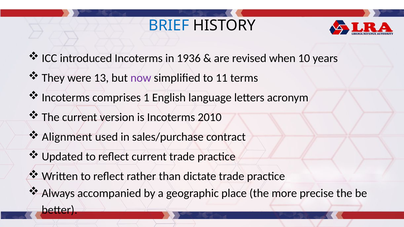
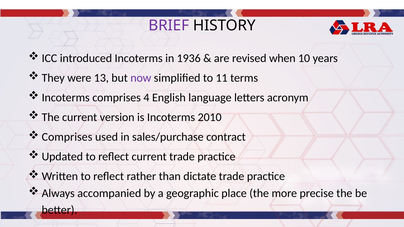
BRIEF colour: blue -> purple (169, 26)
1: 1 -> 4 (146, 98)
Alignment: Alignment -> Comprises (67, 137)
